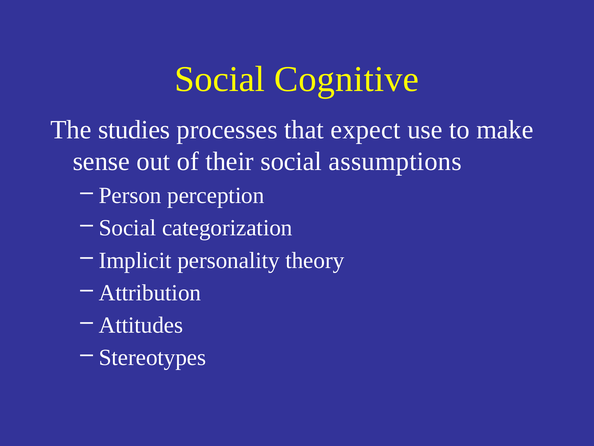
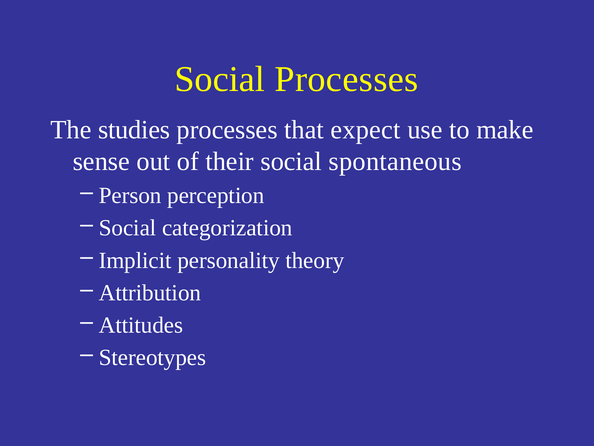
Social Cognitive: Cognitive -> Processes (346, 79)
assumptions: assumptions -> spontaneous (395, 161)
